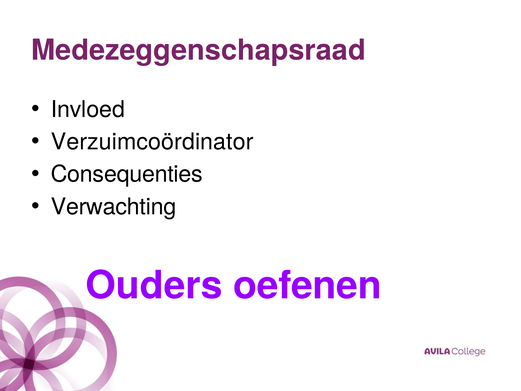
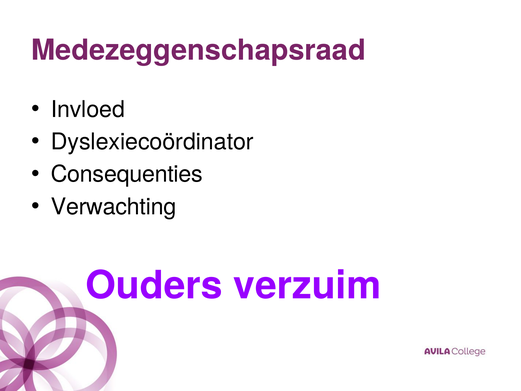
Verzuimcoördinator: Verzuimcoördinator -> Dyslexiecoördinator (152, 142)
oefenen: oefenen -> verzuim (307, 285)
